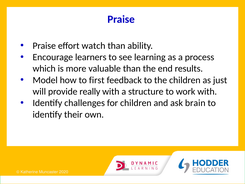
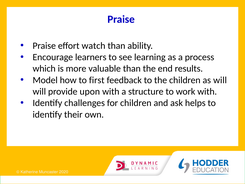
as just: just -> will (220, 80)
really: really -> upon (90, 91)
brain: brain -> helps (195, 103)
